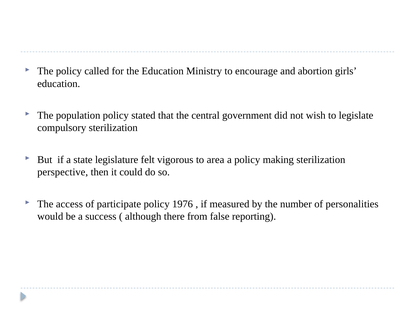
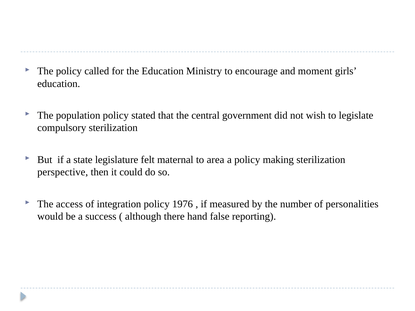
abortion: abortion -> moment (315, 71)
vigorous: vigorous -> maternal (175, 160)
participate: participate -> integration (119, 204)
from: from -> hand (197, 217)
